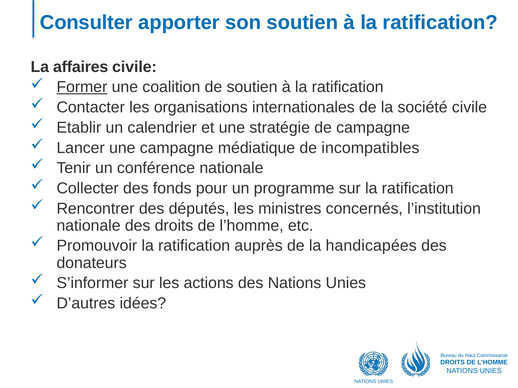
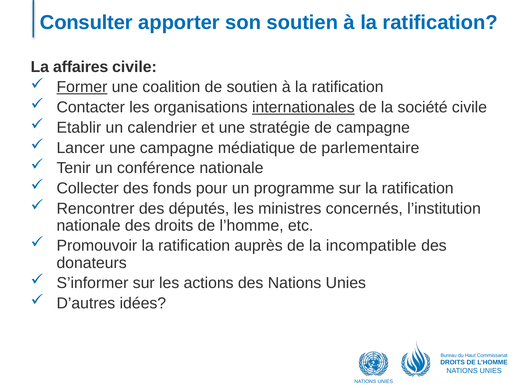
internationales underline: none -> present (303, 107)
incompatibles: incompatibles -> parlementaire (370, 148)
handicapées: handicapées -> incompatible (371, 246)
